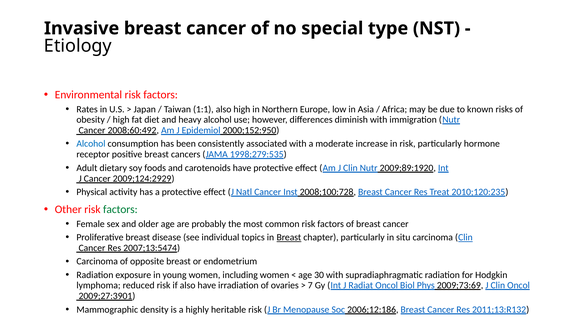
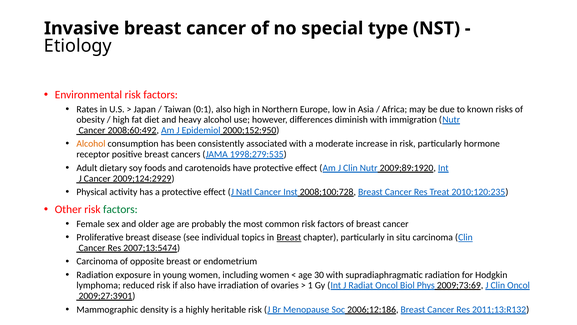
1:1: 1:1 -> 0:1 (203, 109)
Alcohol colour: blue -> orange (91, 144)
7: 7 -> 1 (310, 285)
